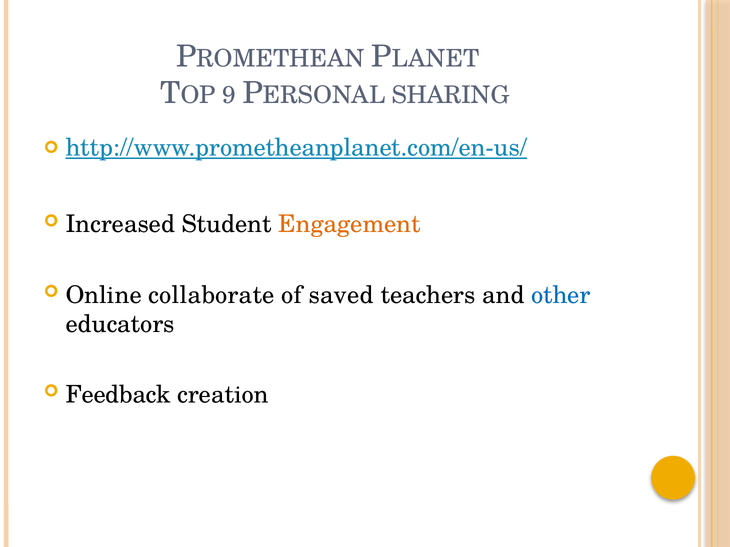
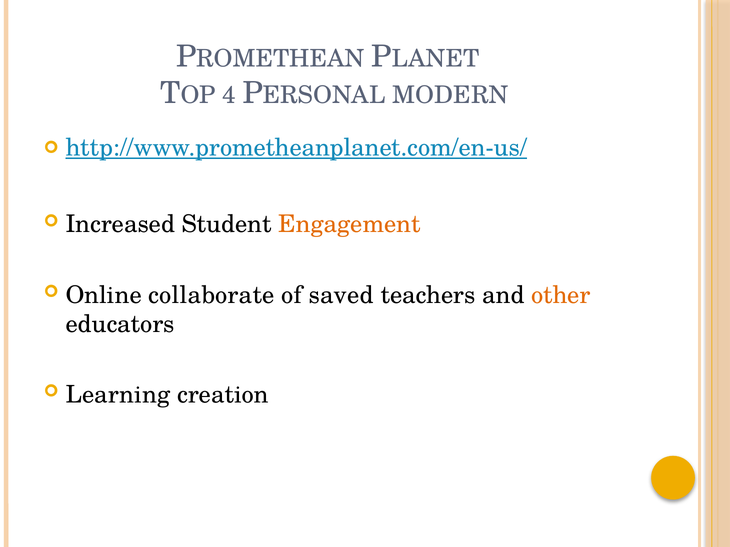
9: 9 -> 4 (229, 95)
SHARING: SHARING -> MODERN (450, 95)
other colour: blue -> orange (561, 295)
Feedback: Feedback -> Learning (118, 395)
